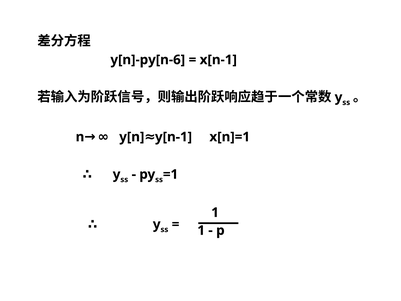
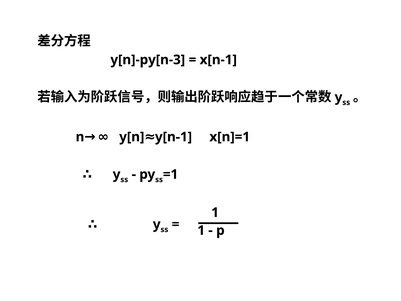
y[n]-py[n-6: y[n]-py[n-6 -> y[n]-py[n-3 (148, 60)
